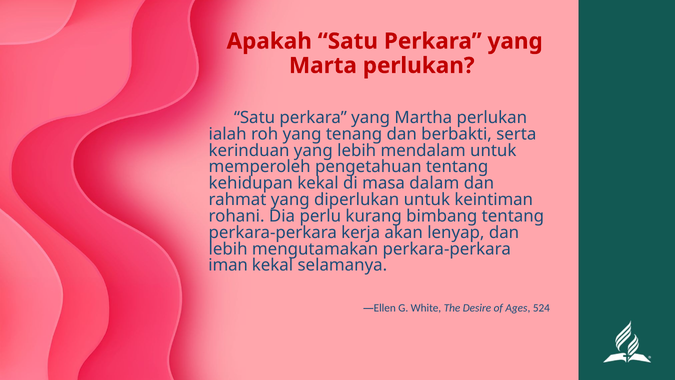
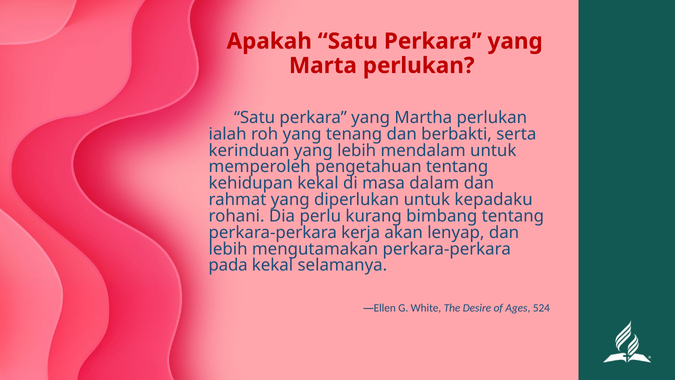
keintiman: keintiman -> kepadaku (494, 200)
iman: iman -> pada (228, 265)
